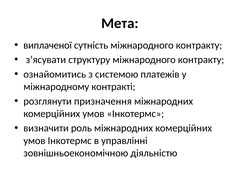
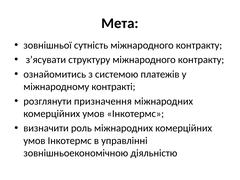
виплаченої: виплаченої -> зовнішньої (48, 45)
